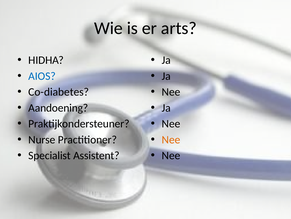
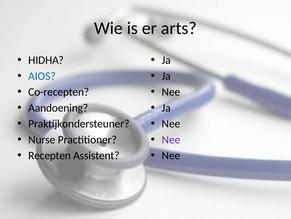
Co-diabetes: Co-diabetes -> Co-recepten (59, 92)
Nee colour: orange -> purple (171, 139)
Specialist: Specialist -> Recepten (50, 155)
